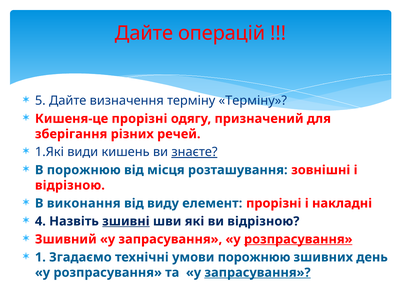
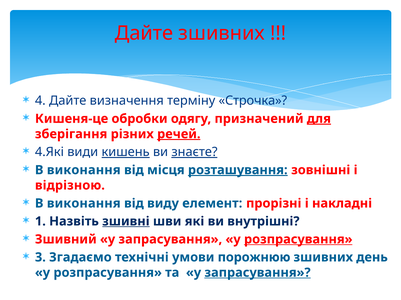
Дайте операцій: операцій -> зшивних (222, 33)
5: 5 -> 4 (40, 101)
терміну Терміну: Терміну -> Строчка (253, 101)
Кишеня-це прорізні: прорізні -> обробки (140, 119)
для underline: none -> present (319, 119)
речей underline: none -> present (179, 134)
1.Які: 1.Які -> 4.Які (49, 152)
кишень underline: none -> present (126, 152)
порожнюю: порожнюю -> виконання (84, 170)
розташування underline: none -> present (238, 170)
4: 4 -> 1 (40, 222)
ви відрізною: відрізною -> внутрішні (263, 222)
1: 1 -> 3 (40, 258)
